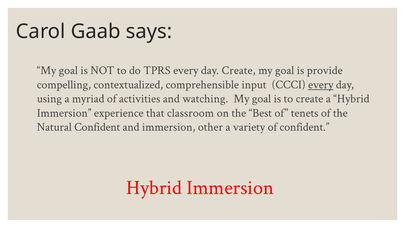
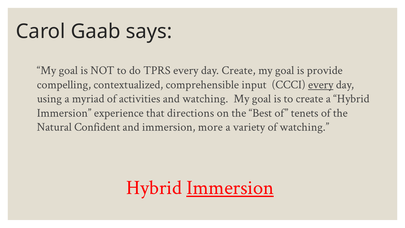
classroom: classroom -> directions (191, 113)
other: other -> more (210, 127)
of confident: confident -> watching (304, 127)
Immersion underline: none -> present (230, 187)
